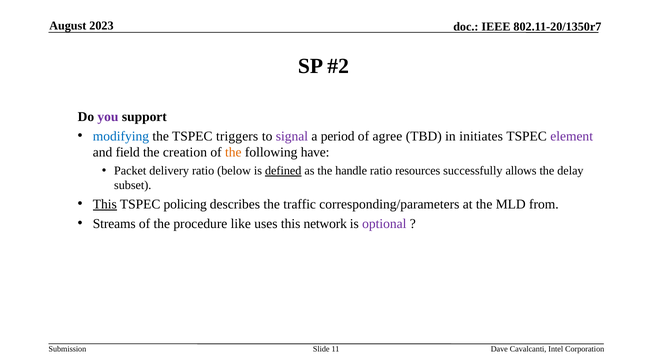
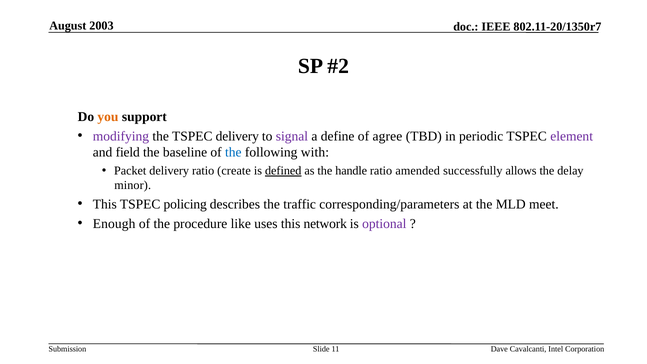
2023: 2023 -> 2003 (101, 26)
you colour: purple -> orange (108, 117)
modifying colour: blue -> purple (121, 136)
TSPEC triggers: triggers -> delivery (237, 136)
period: period -> define (338, 136)
initiates: initiates -> periodic (481, 136)
creation: creation -> baseline (185, 152)
the colour: orange -> blue (233, 152)
have: have -> with (315, 152)
below: below -> create (234, 171)
resources: resources -> amended (418, 171)
subset: subset -> minor (133, 185)
This underline: present -> none (105, 204)
from: from -> meet (544, 204)
Streams: Streams -> Enough (114, 224)
